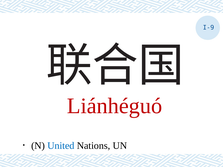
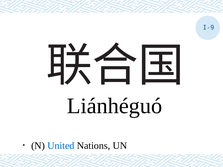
Liánhéguó colour: red -> black (115, 106)
